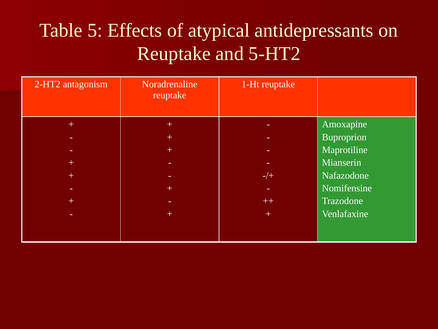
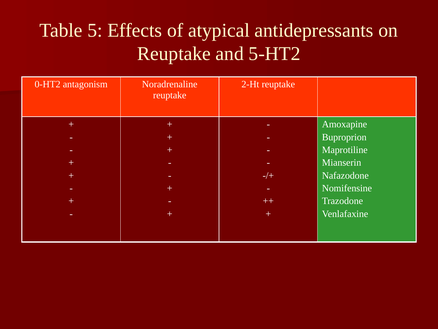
2-HT2: 2-HT2 -> 0-HT2 (48, 84)
1-Ht: 1-Ht -> 2-Ht (250, 84)
